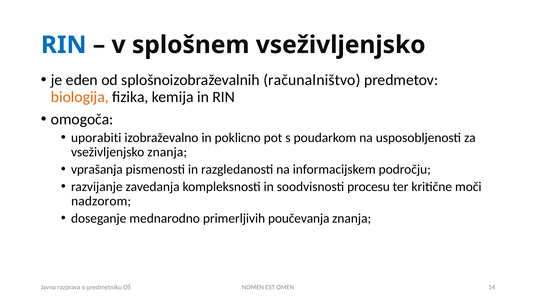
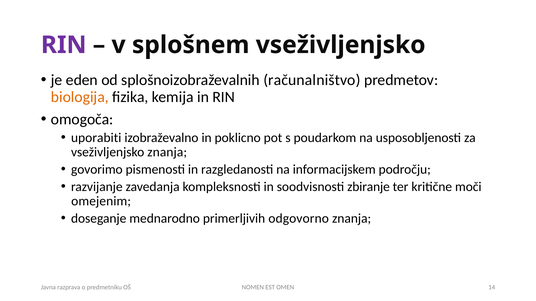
RIN colour: blue -> purple (64, 45)
vprašanja: vprašanja -> govorimo (97, 170)
procesu: procesu -> zbiranje (368, 187)
nadzorom: nadzorom -> omejenim (101, 201)
poučevanja: poučevanja -> odgovorno (299, 219)
